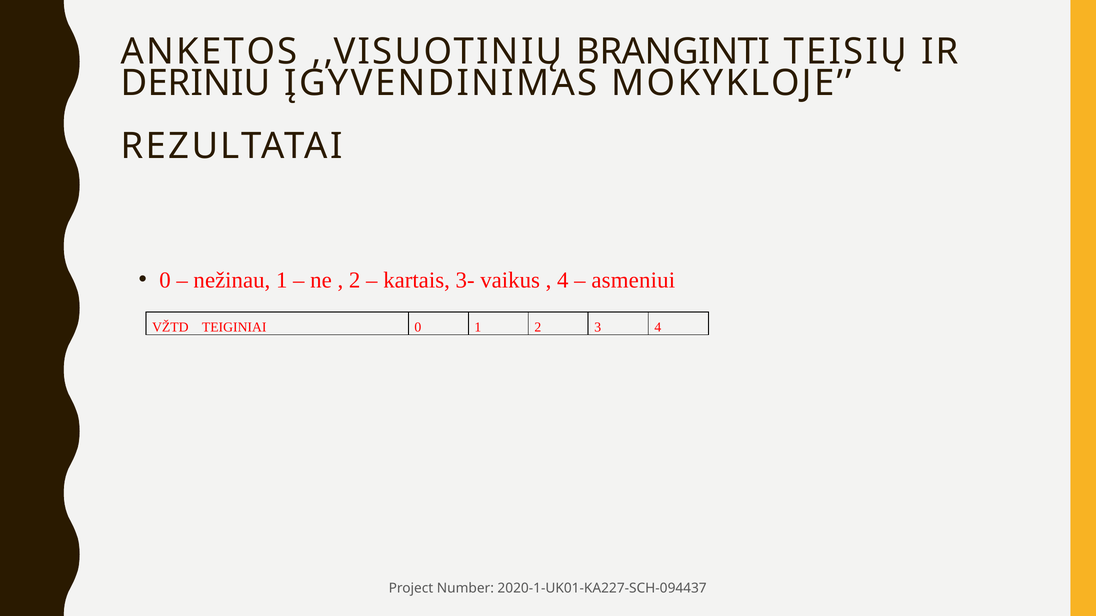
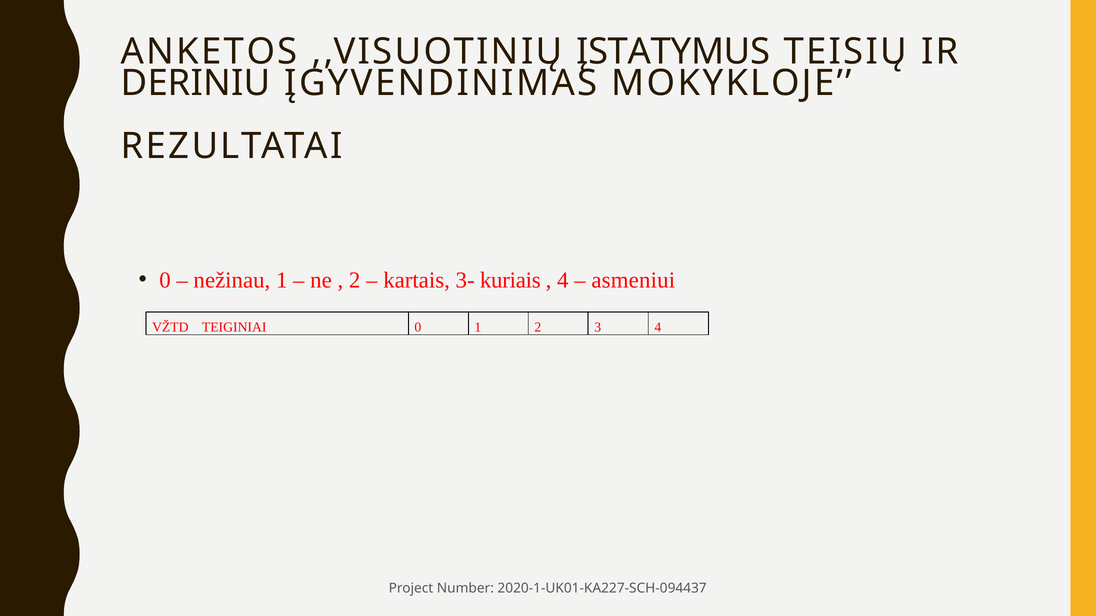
BRANGINTI: BRANGINTI -> ĮSTATYMUS (673, 52)
vaikus: vaikus -> kuriais (510, 280)
